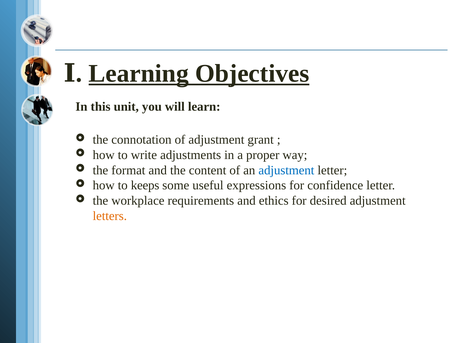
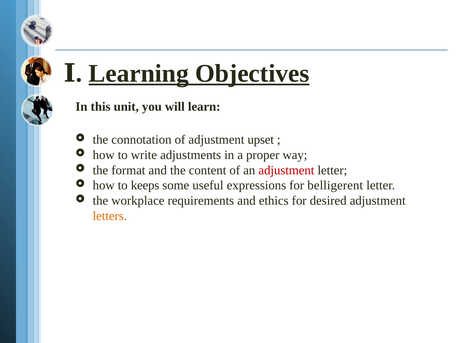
grant: grant -> upset (261, 140)
adjustment colour: blue -> red (286, 170)
confidence: confidence -> belligerent (335, 186)
